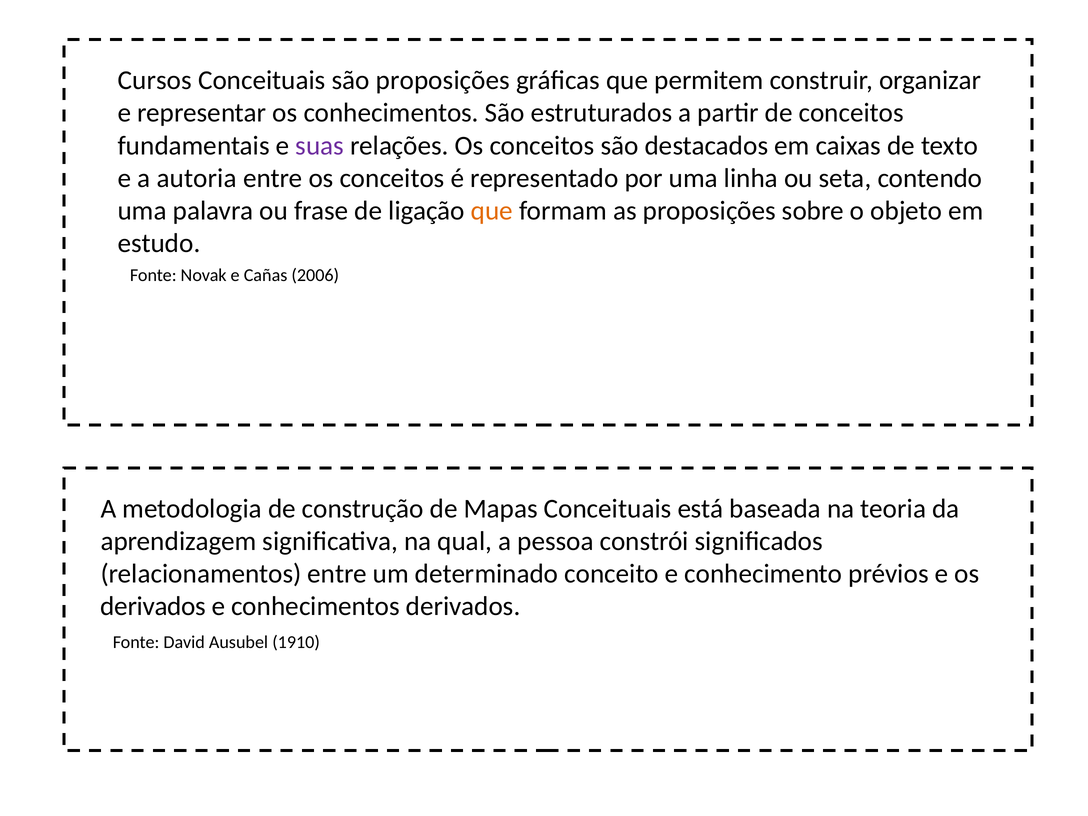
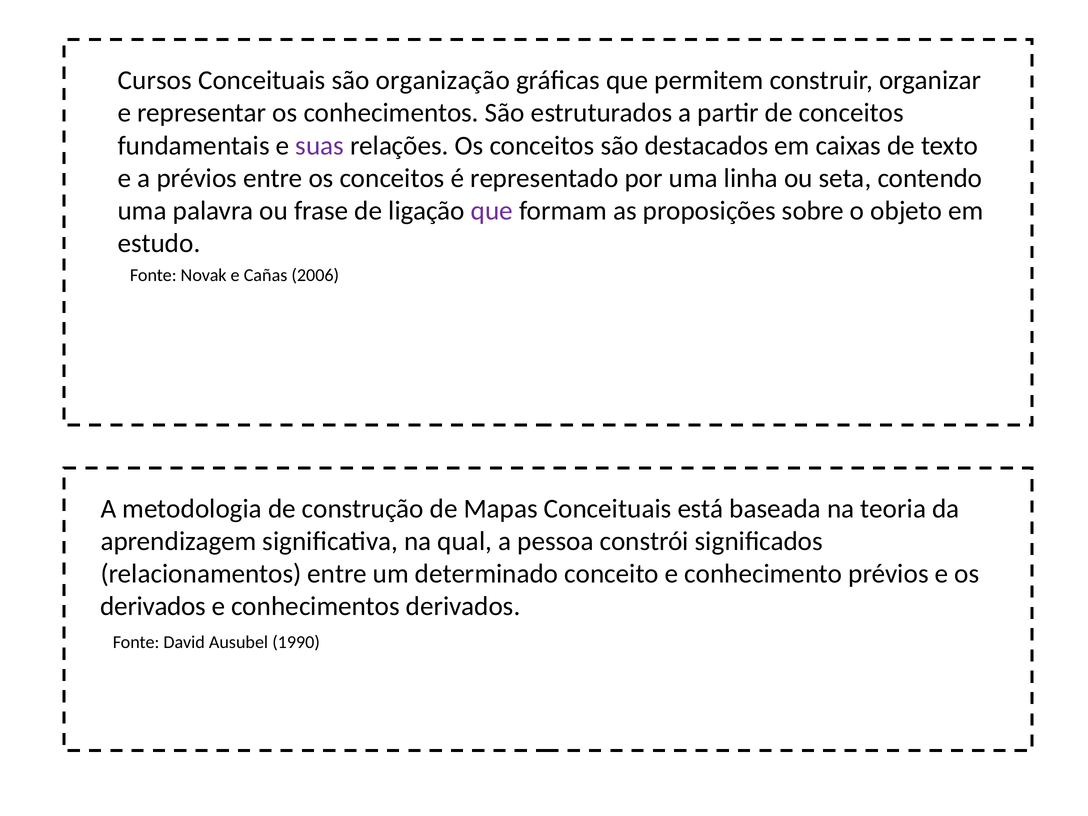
são proposições: proposições -> organização (443, 80)
a autoria: autoria -> prévios (197, 178)
que colour: orange -> purple (492, 211)
1910: 1910 -> 1990 (296, 642)
